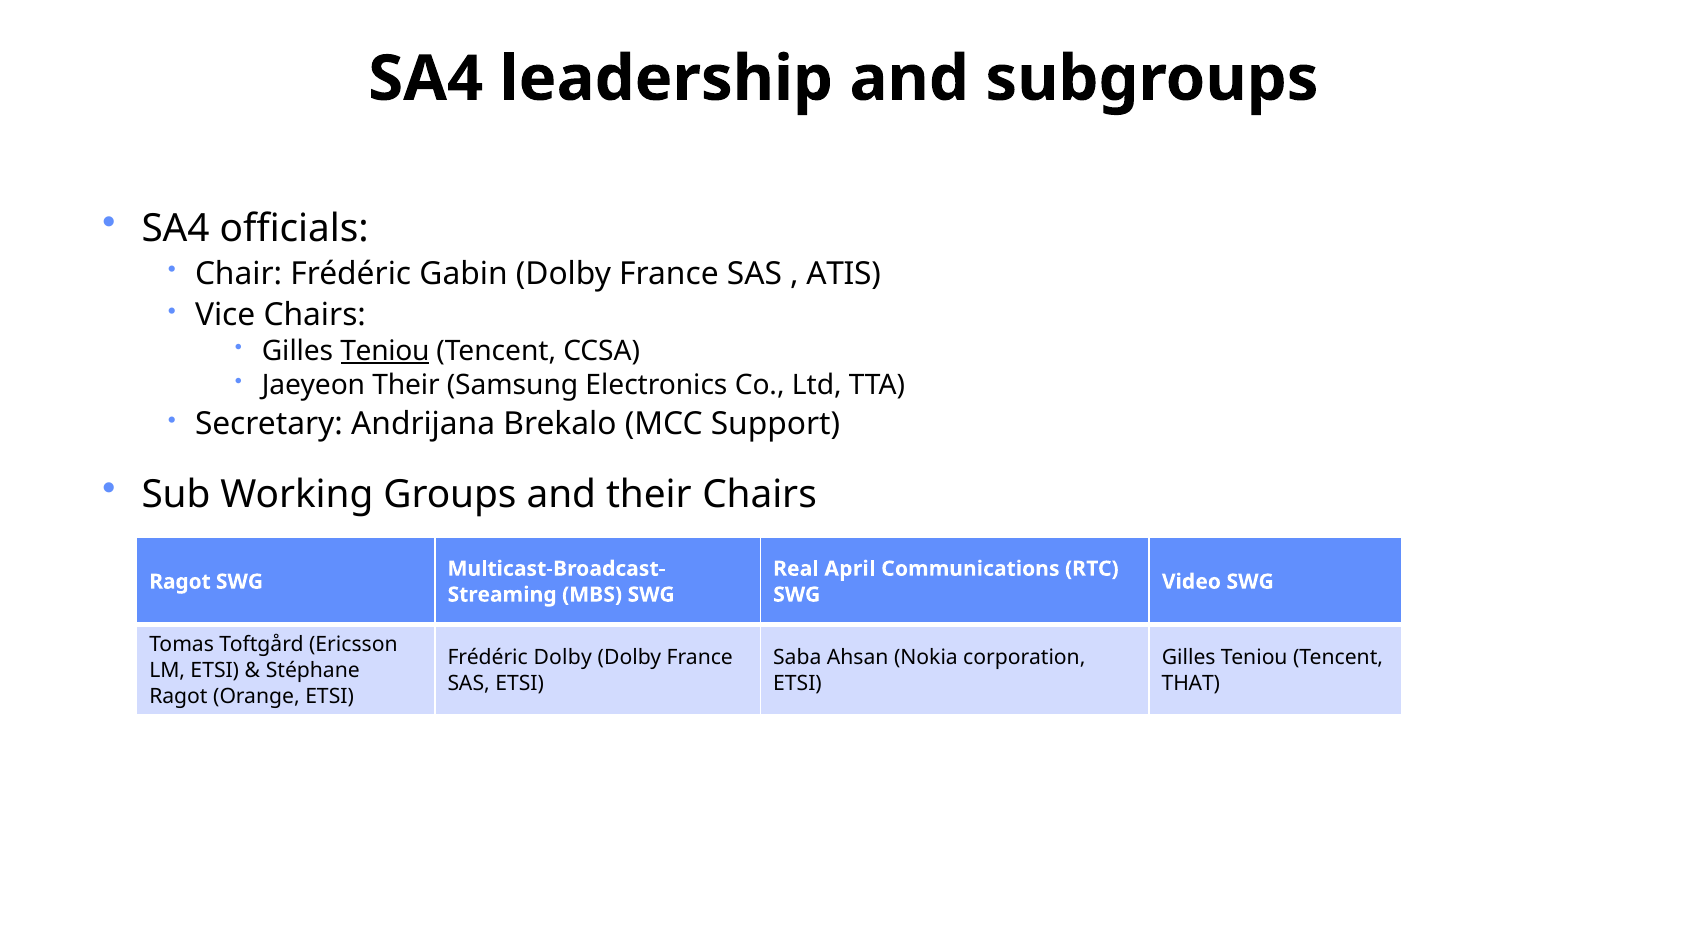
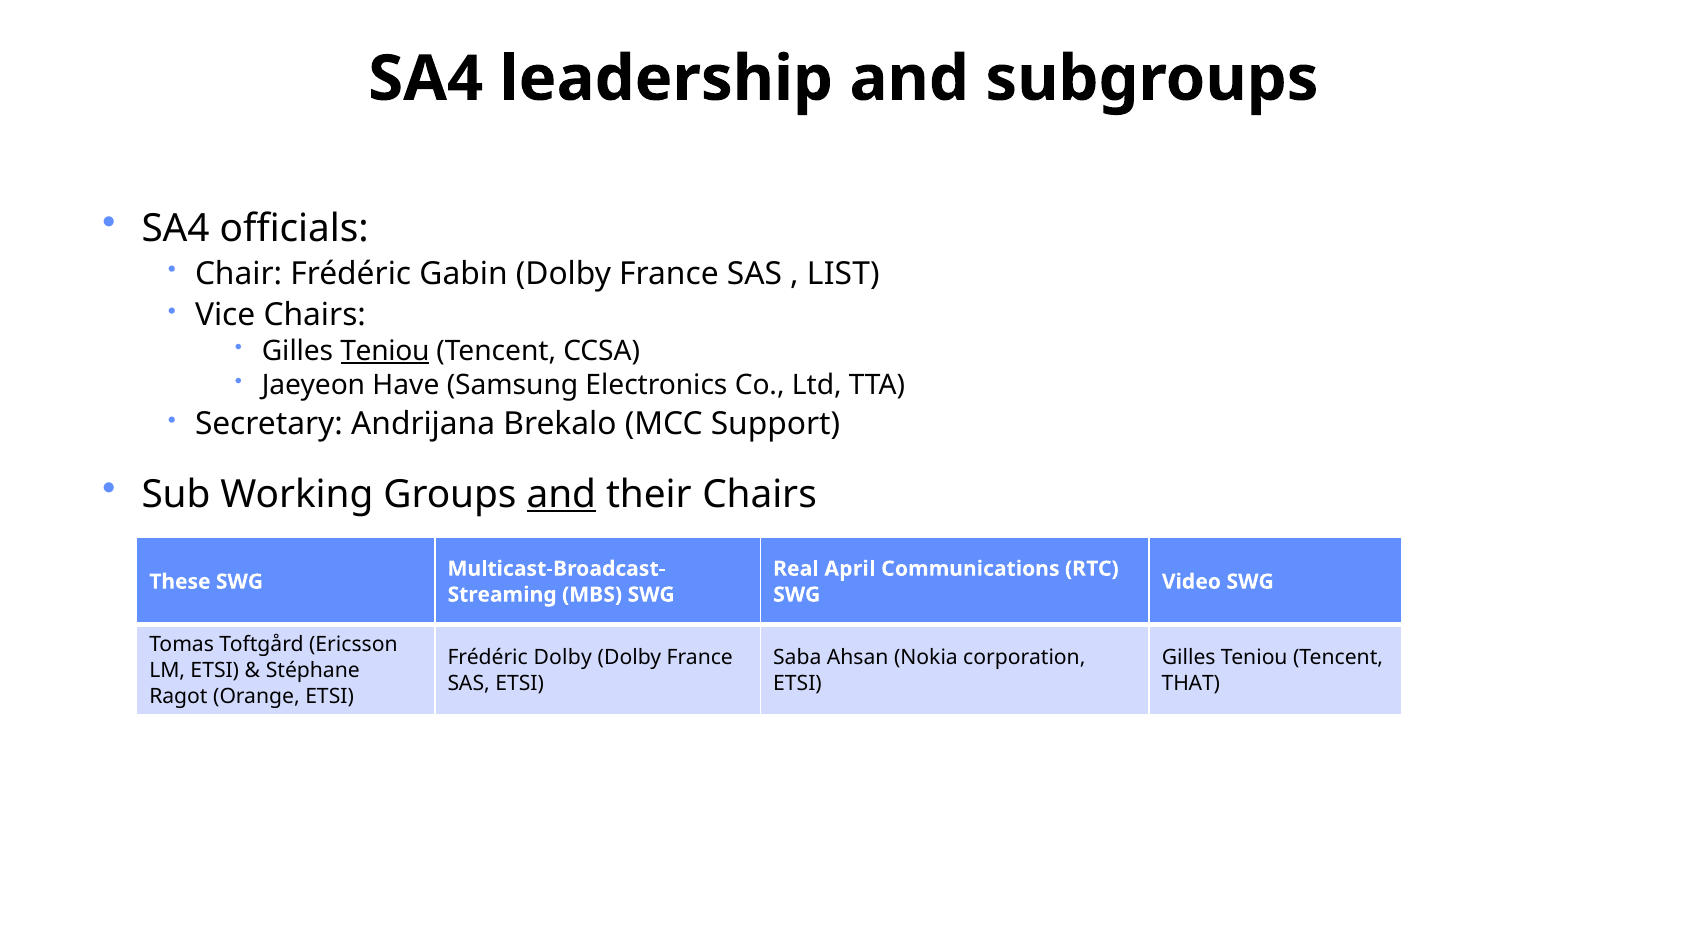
ATIS: ATIS -> LIST (843, 274)
Jaeyeon Their: Their -> Have (406, 385)
and underline: none -> present (561, 494)
Ragot: Ragot -> These (180, 582)
